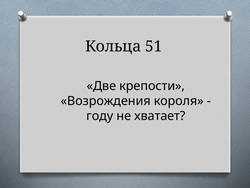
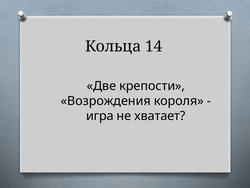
51: 51 -> 14 (154, 46)
году: году -> игра (100, 116)
